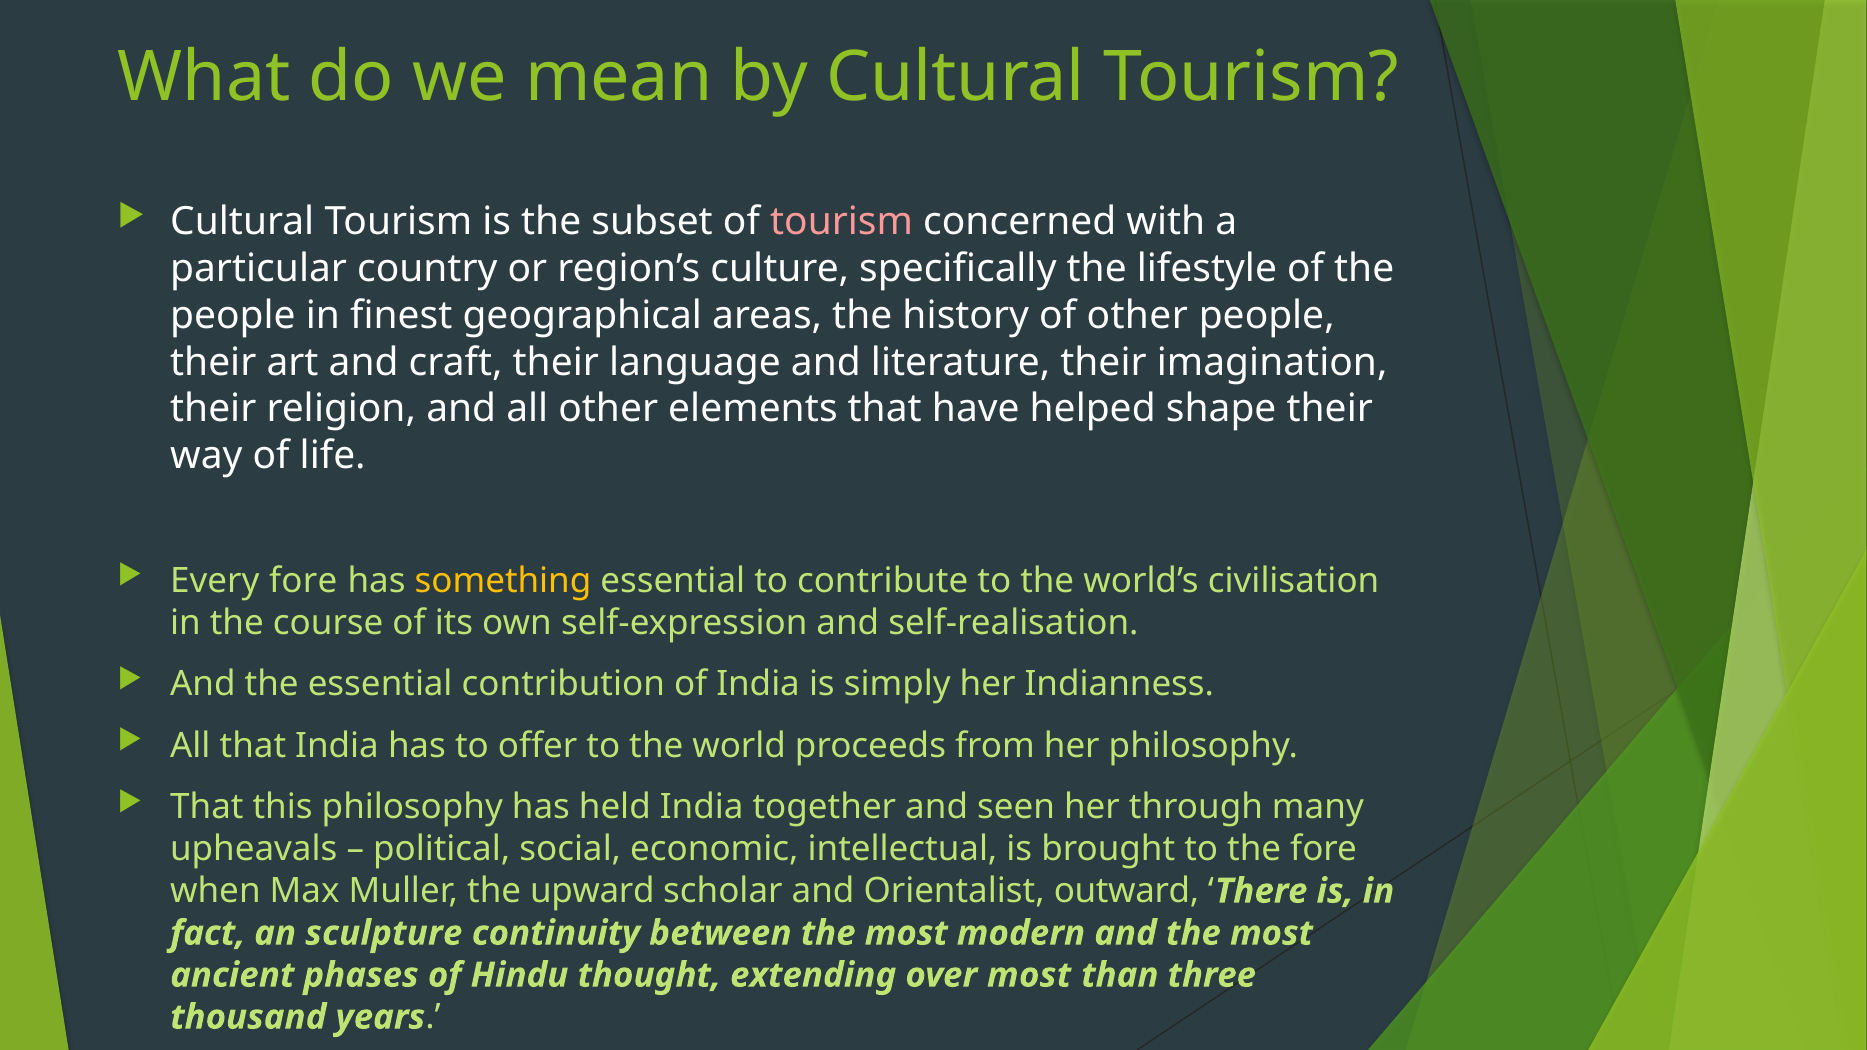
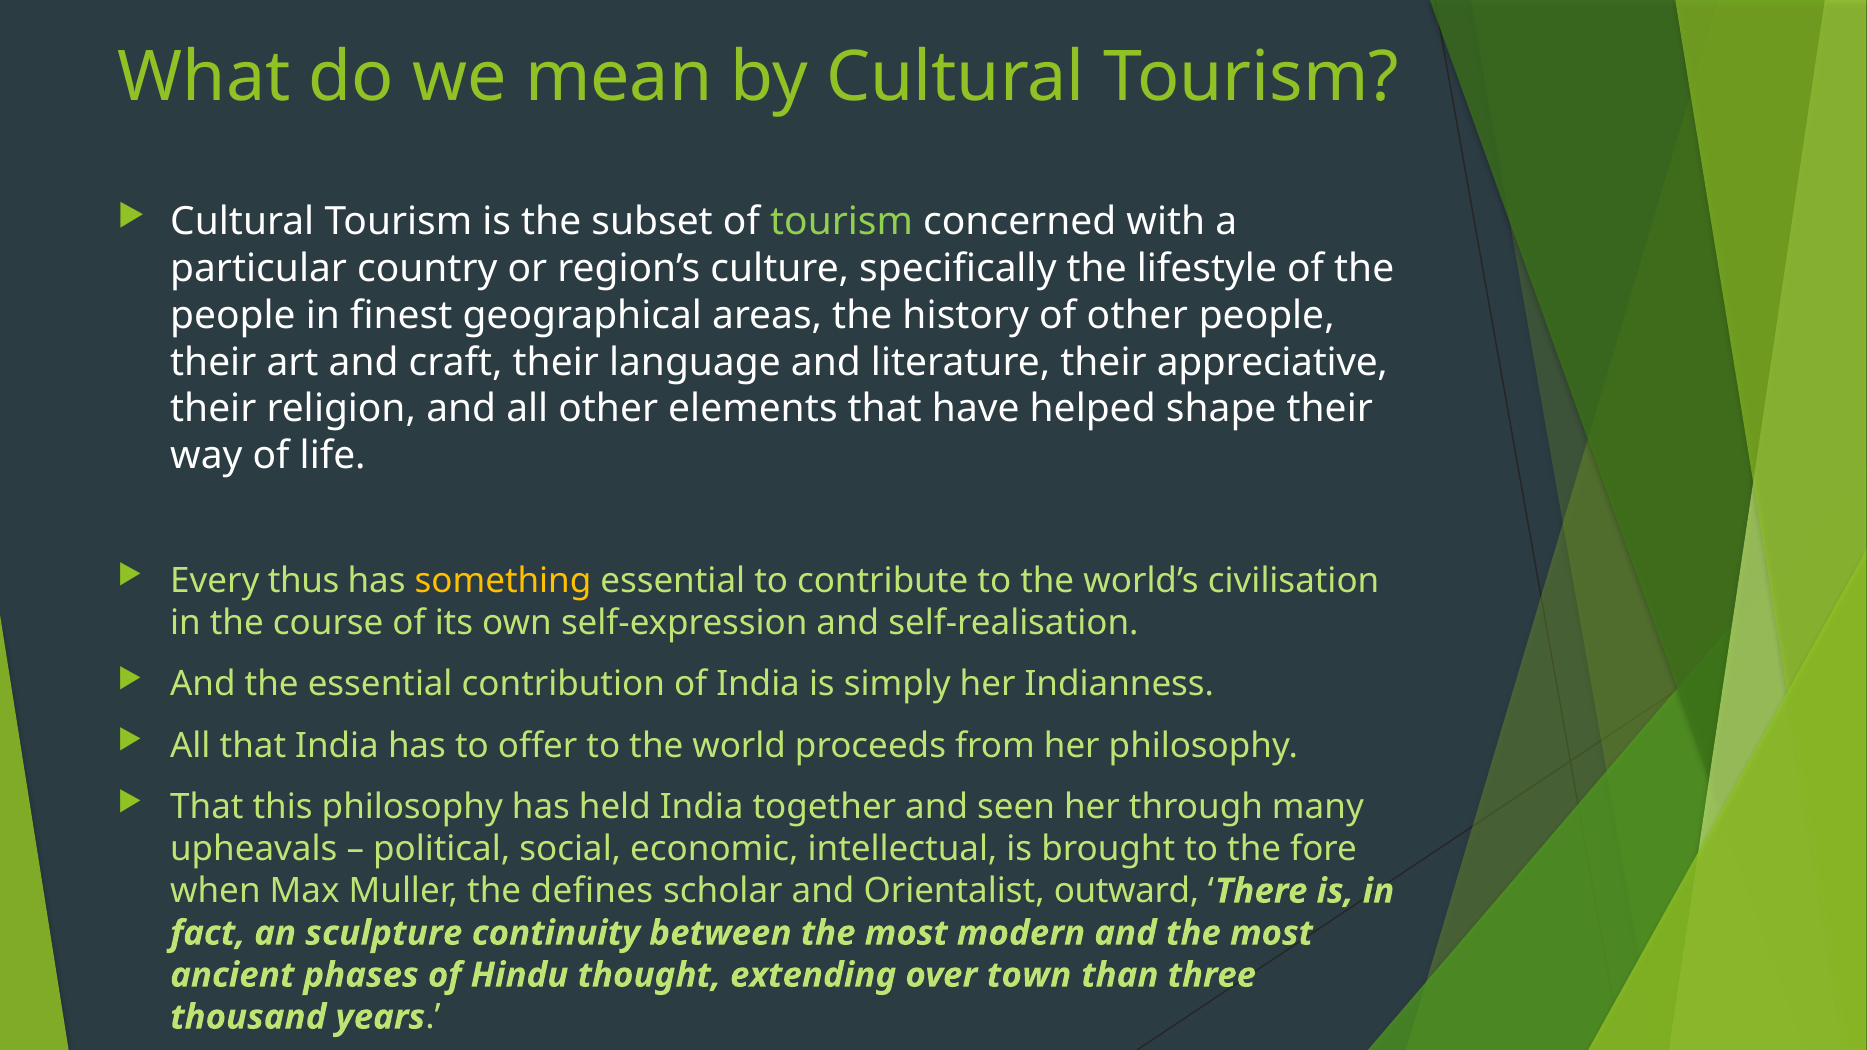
tourism colour: pink -> light green (842, 222)
imagination: imagination -> appreciative (1272, 362)
Every fore: fore -> thus (304, 581)
upward: upward -> defines (592, 891)
over most: most -> town (1029, 975)
